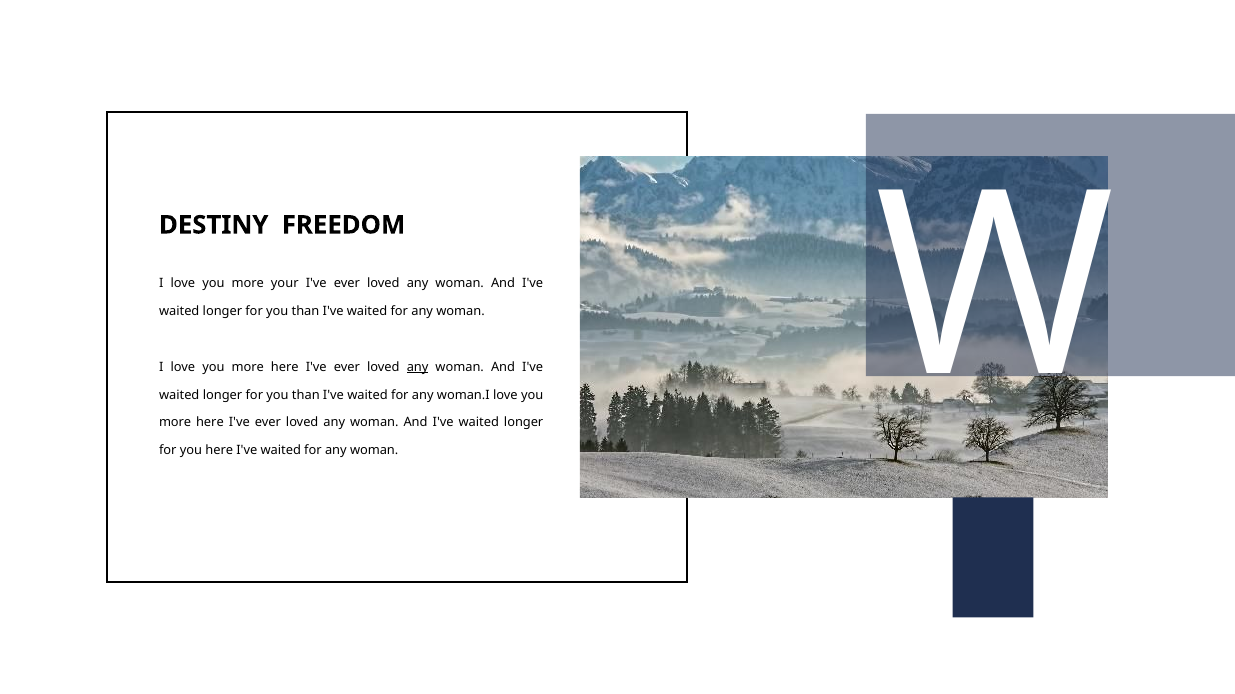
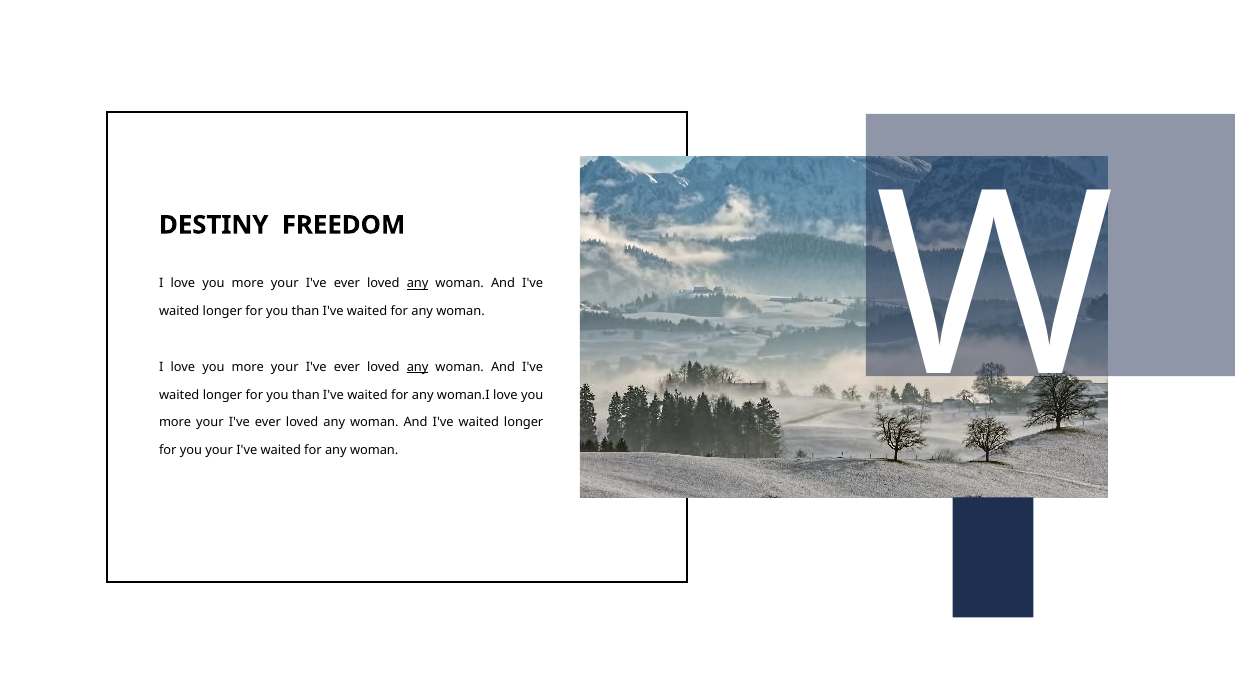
any underline: none -> present (418, 284)
here: here -> your (285, 367)
here: here -> your (210, 423)
you here: here -> your (219, 451)
